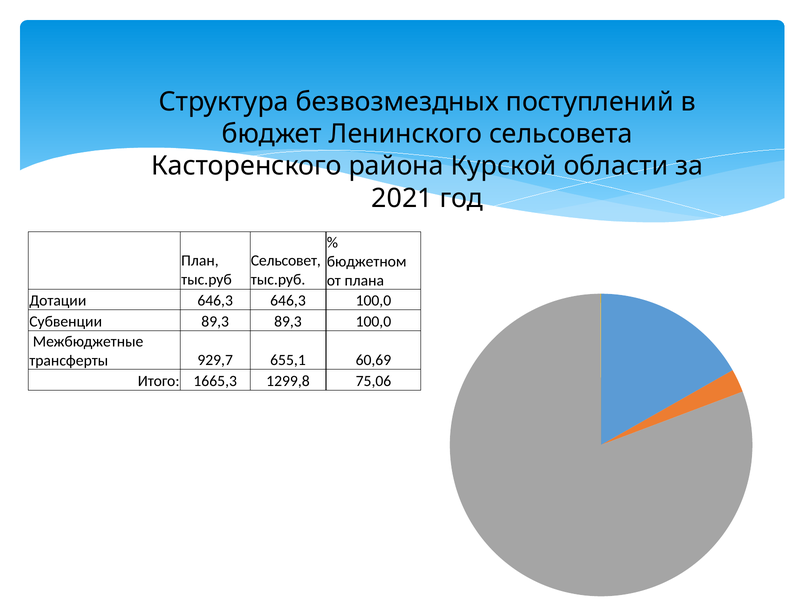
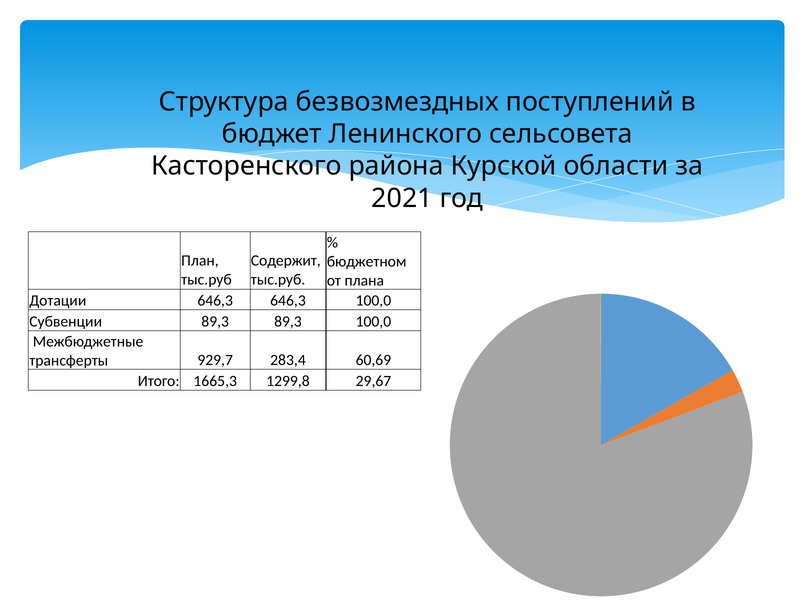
Сельсовет: Сельсовет -> Содержит (286, 261)
655,1: 655,1 -> 283,4 (288, 360)
75,06: 75,06 -> 29,67 (373, 381)
